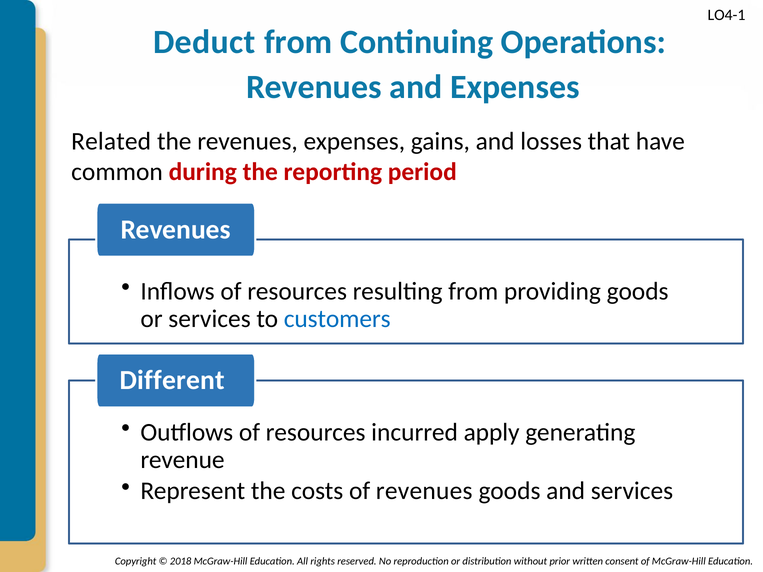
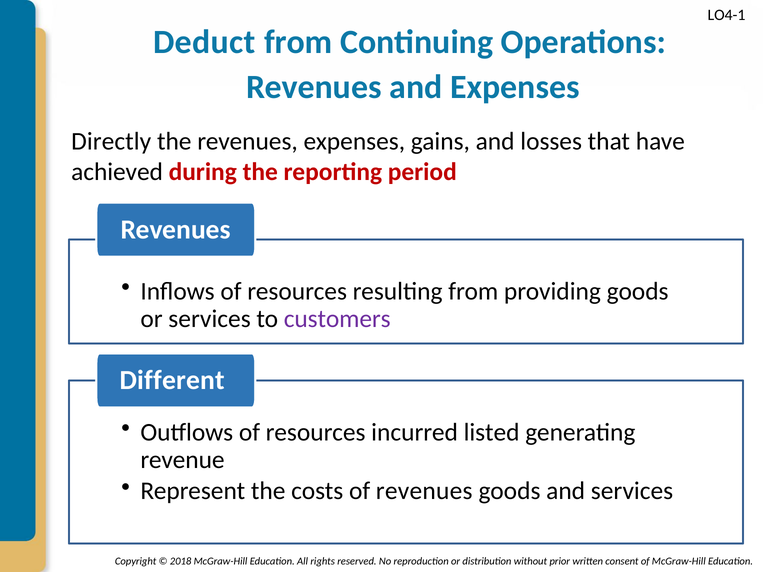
Related: Related -> Directly (111, 141)
common: common -> achieved (117, 172)
customers colour: blue -> purple (337, 319)
apply: apply -> listed (492, 432)
